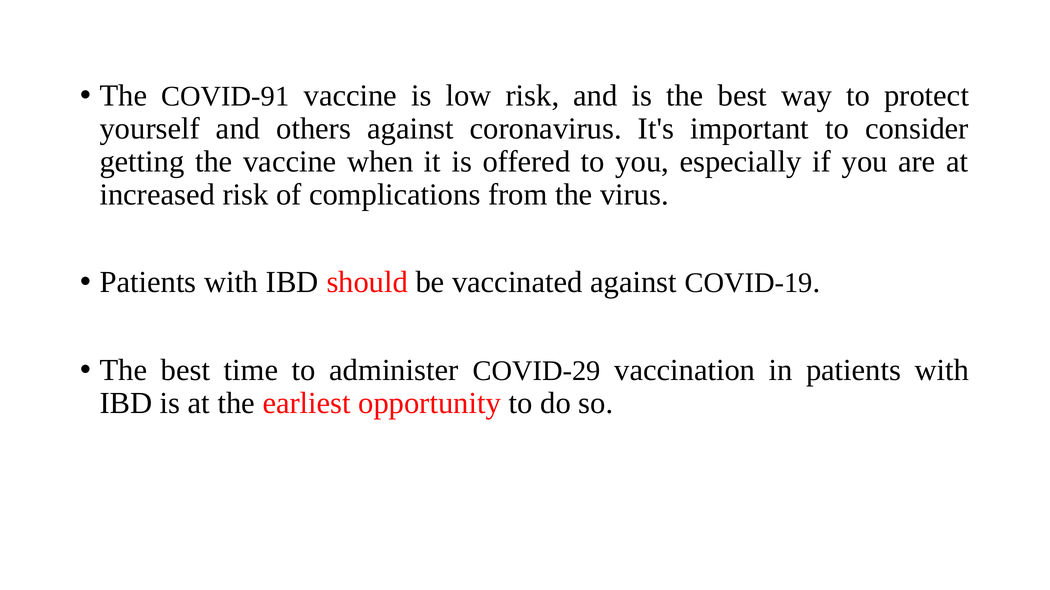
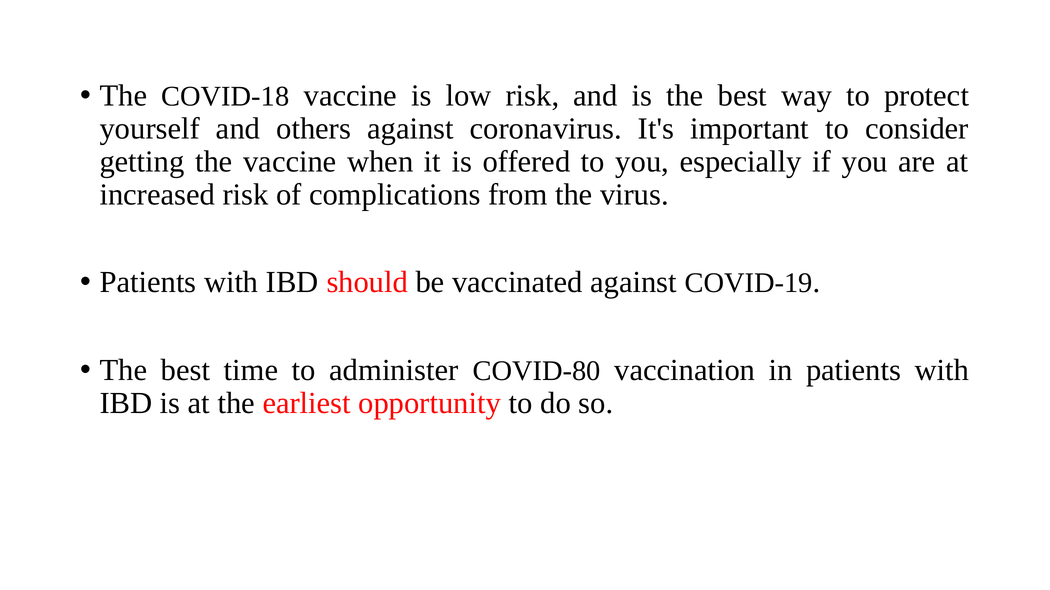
COVID-91: COVID-91 -> COVID-18 (225, 96)
COVID-29: COVID-29 -> COVID-80 (537, 371)
